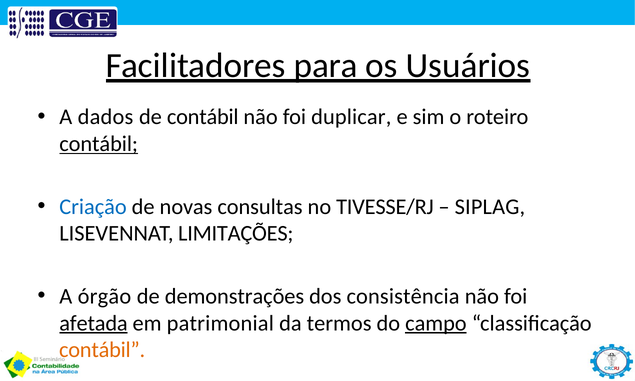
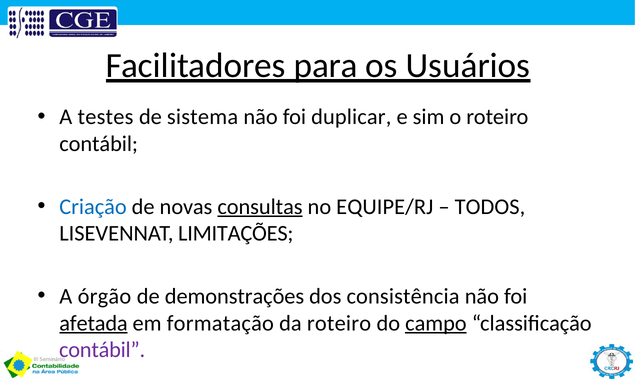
dados: dados -> testes (106, 117)
de contábil: contábil -> sistema (203, 117)
contábil underline: present -> none (99, 144)
consultas underline: none -> present (260, 207)
TIVESSE/RJ: TIVESSE/RJ -> EQUIPE/RJ (385, 207)
SIPLAG: SIPLAG -> TODOS (490, 207)
patrimonial: patrimonial -> formatação (220, 323)
da termos: termos -> roteiro (339, 323)
contábil colour: orange -> purple (102, 350)
